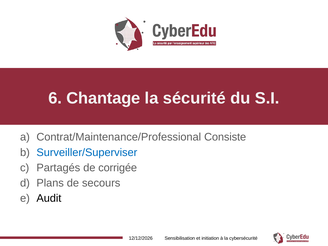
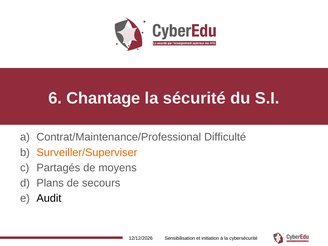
Consiste: Consiste -> Difficulté (225, 137)
Surveiller/Superviser colour: blue -> orange (87, 152)
corrigée: corrigée -> moyens (118, 168)
